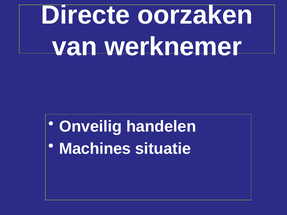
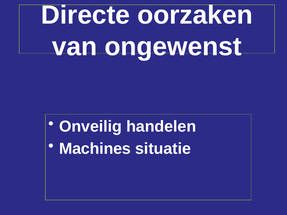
werknemer: werknemer -> ongewenst (173, 47)
